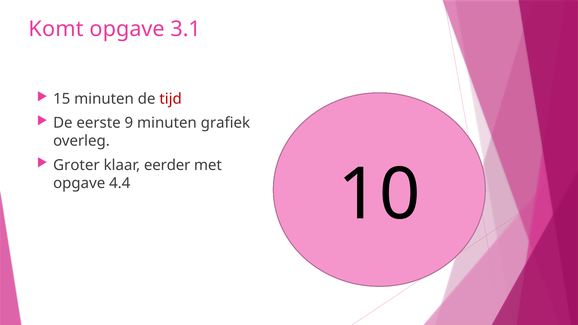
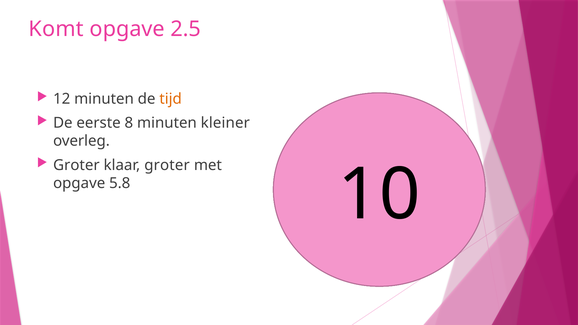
3.1: 3.1 -> 2.5 (186, 29)
15: 15 -> 12 (62, 99)
tijd colour: red -> orange (171, 99)
9: 9 -> 8 (129, 123)
grafiek: grafiek -> kleiner (225, 123)
klaar eerder: eerder -> groter (167, 165)
4.4: 4.4 -> 5.8 (120, 183)
